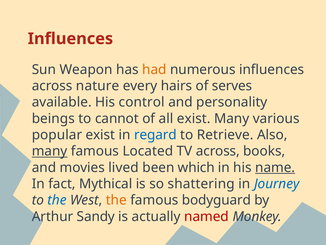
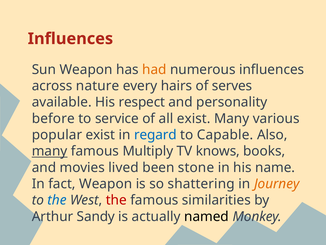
control: control -> respect (142, 102)
beings: beings -> before (53, 118)
cannot: cannot -> service (117, 118)
Retrieve: Retrieve -> Capable (225, 135)
Located: Located -> Multiply (148, 151)
TV across: across -> knows (218, 151)
which: which -> stone (196, 167)
name underline: present -> none (275, 167)
fact Mythical: Mythical -> Weapon (106, 184)
Journey colour: blue -> orange (277, 184)
the colour: orange -> red (116, 200)
bodyguard: bodyguard -> similarities (216, 200)
named colour: red -> black (207, 216)
